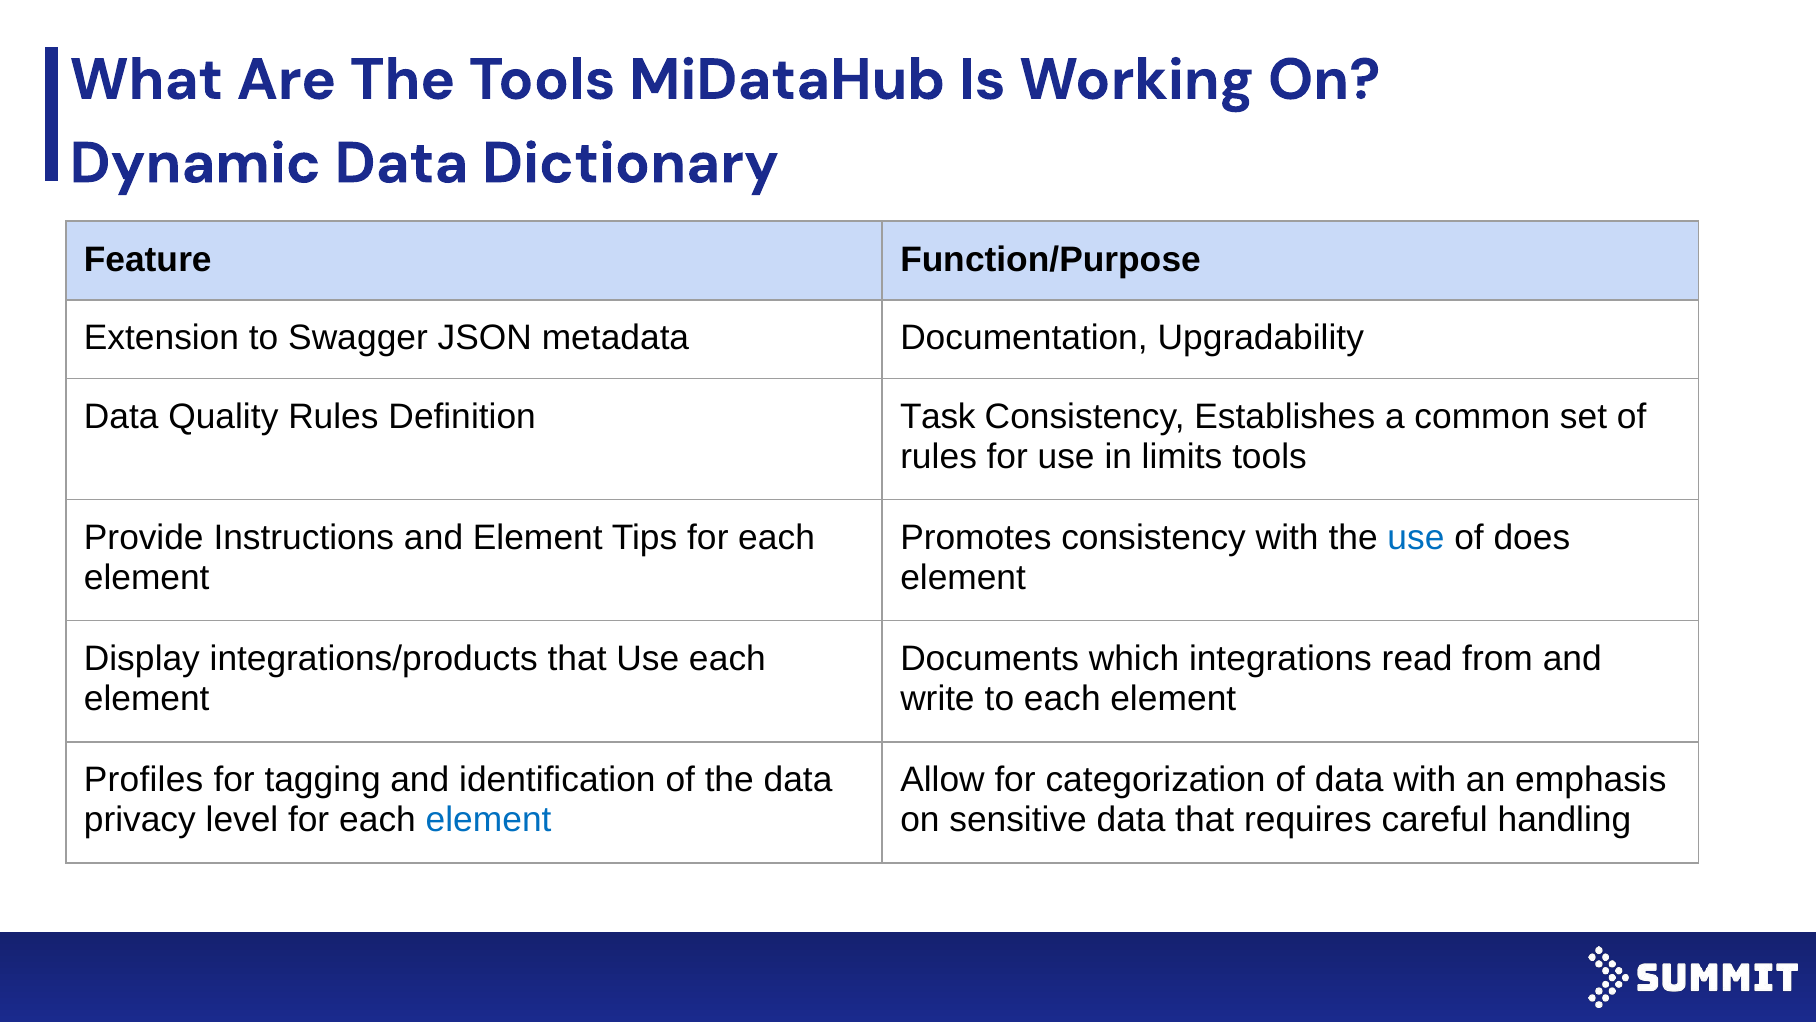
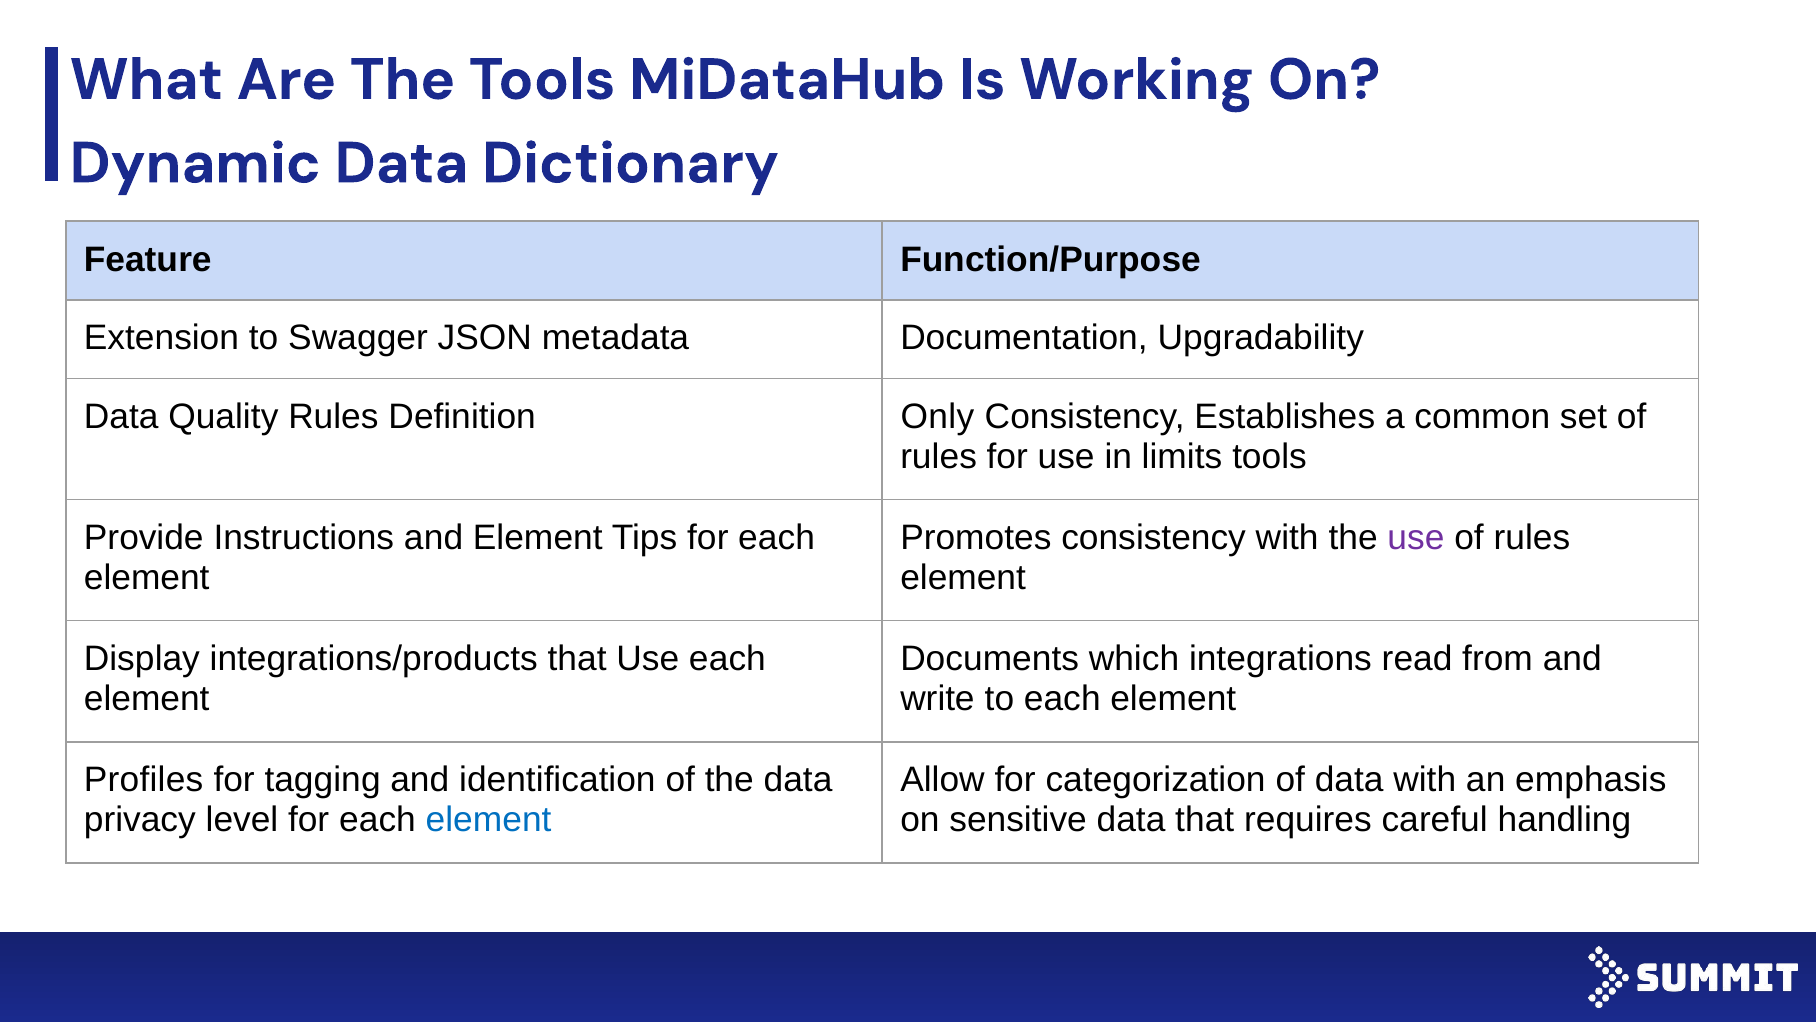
Task: Task -> Only (937, 417)
use colour: blue -> purple (1416, 538)
does: does -> rules (1532, 538)
